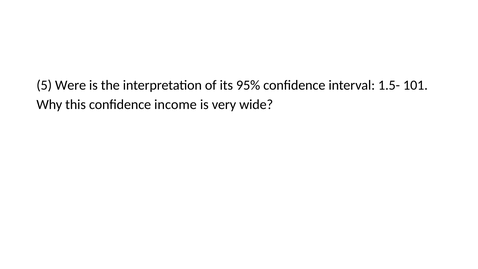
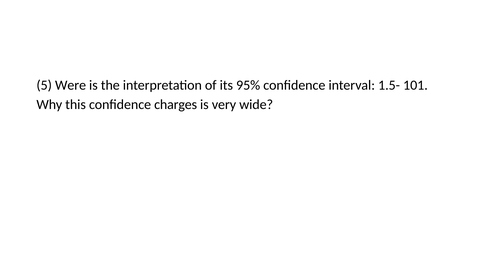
income: income -> charges (176, 104)
